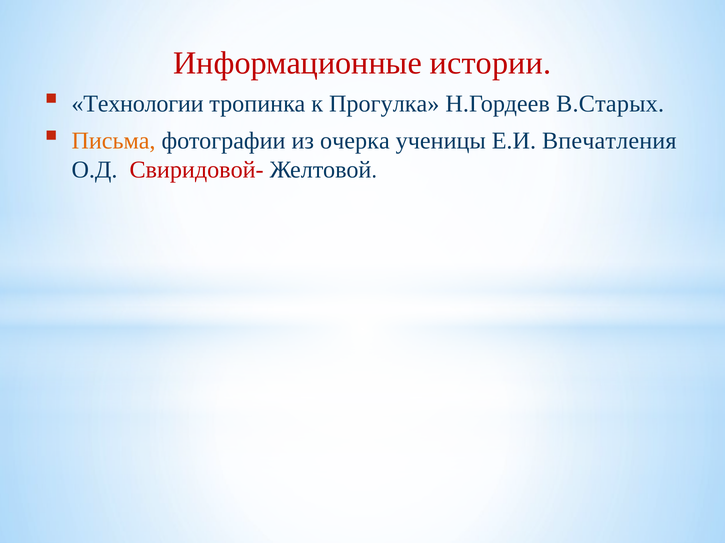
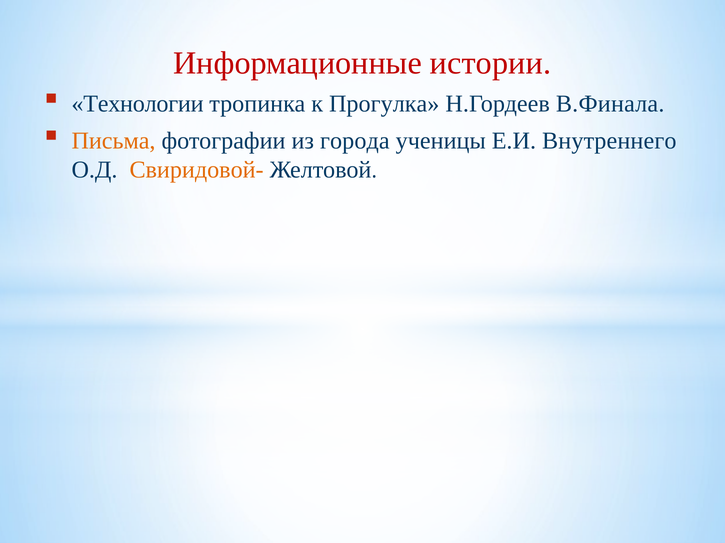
В.Старых: В.Старых -> В.Финала (610, 104)
очерка: очерка -> города (355, 141)
Впечатления: Впечатления -> Внутреннего (609, 141)
Свиридовой- colour: red -> orange (197, 170)
